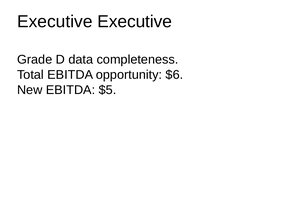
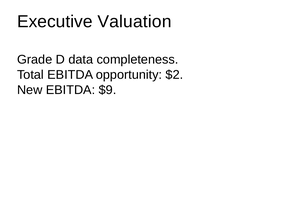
Executive Executive: Executive -> Valuation (135, 22)
$6: $6 -> $2 (174, 75)
$5: $5 -> $9 (108, 90)
